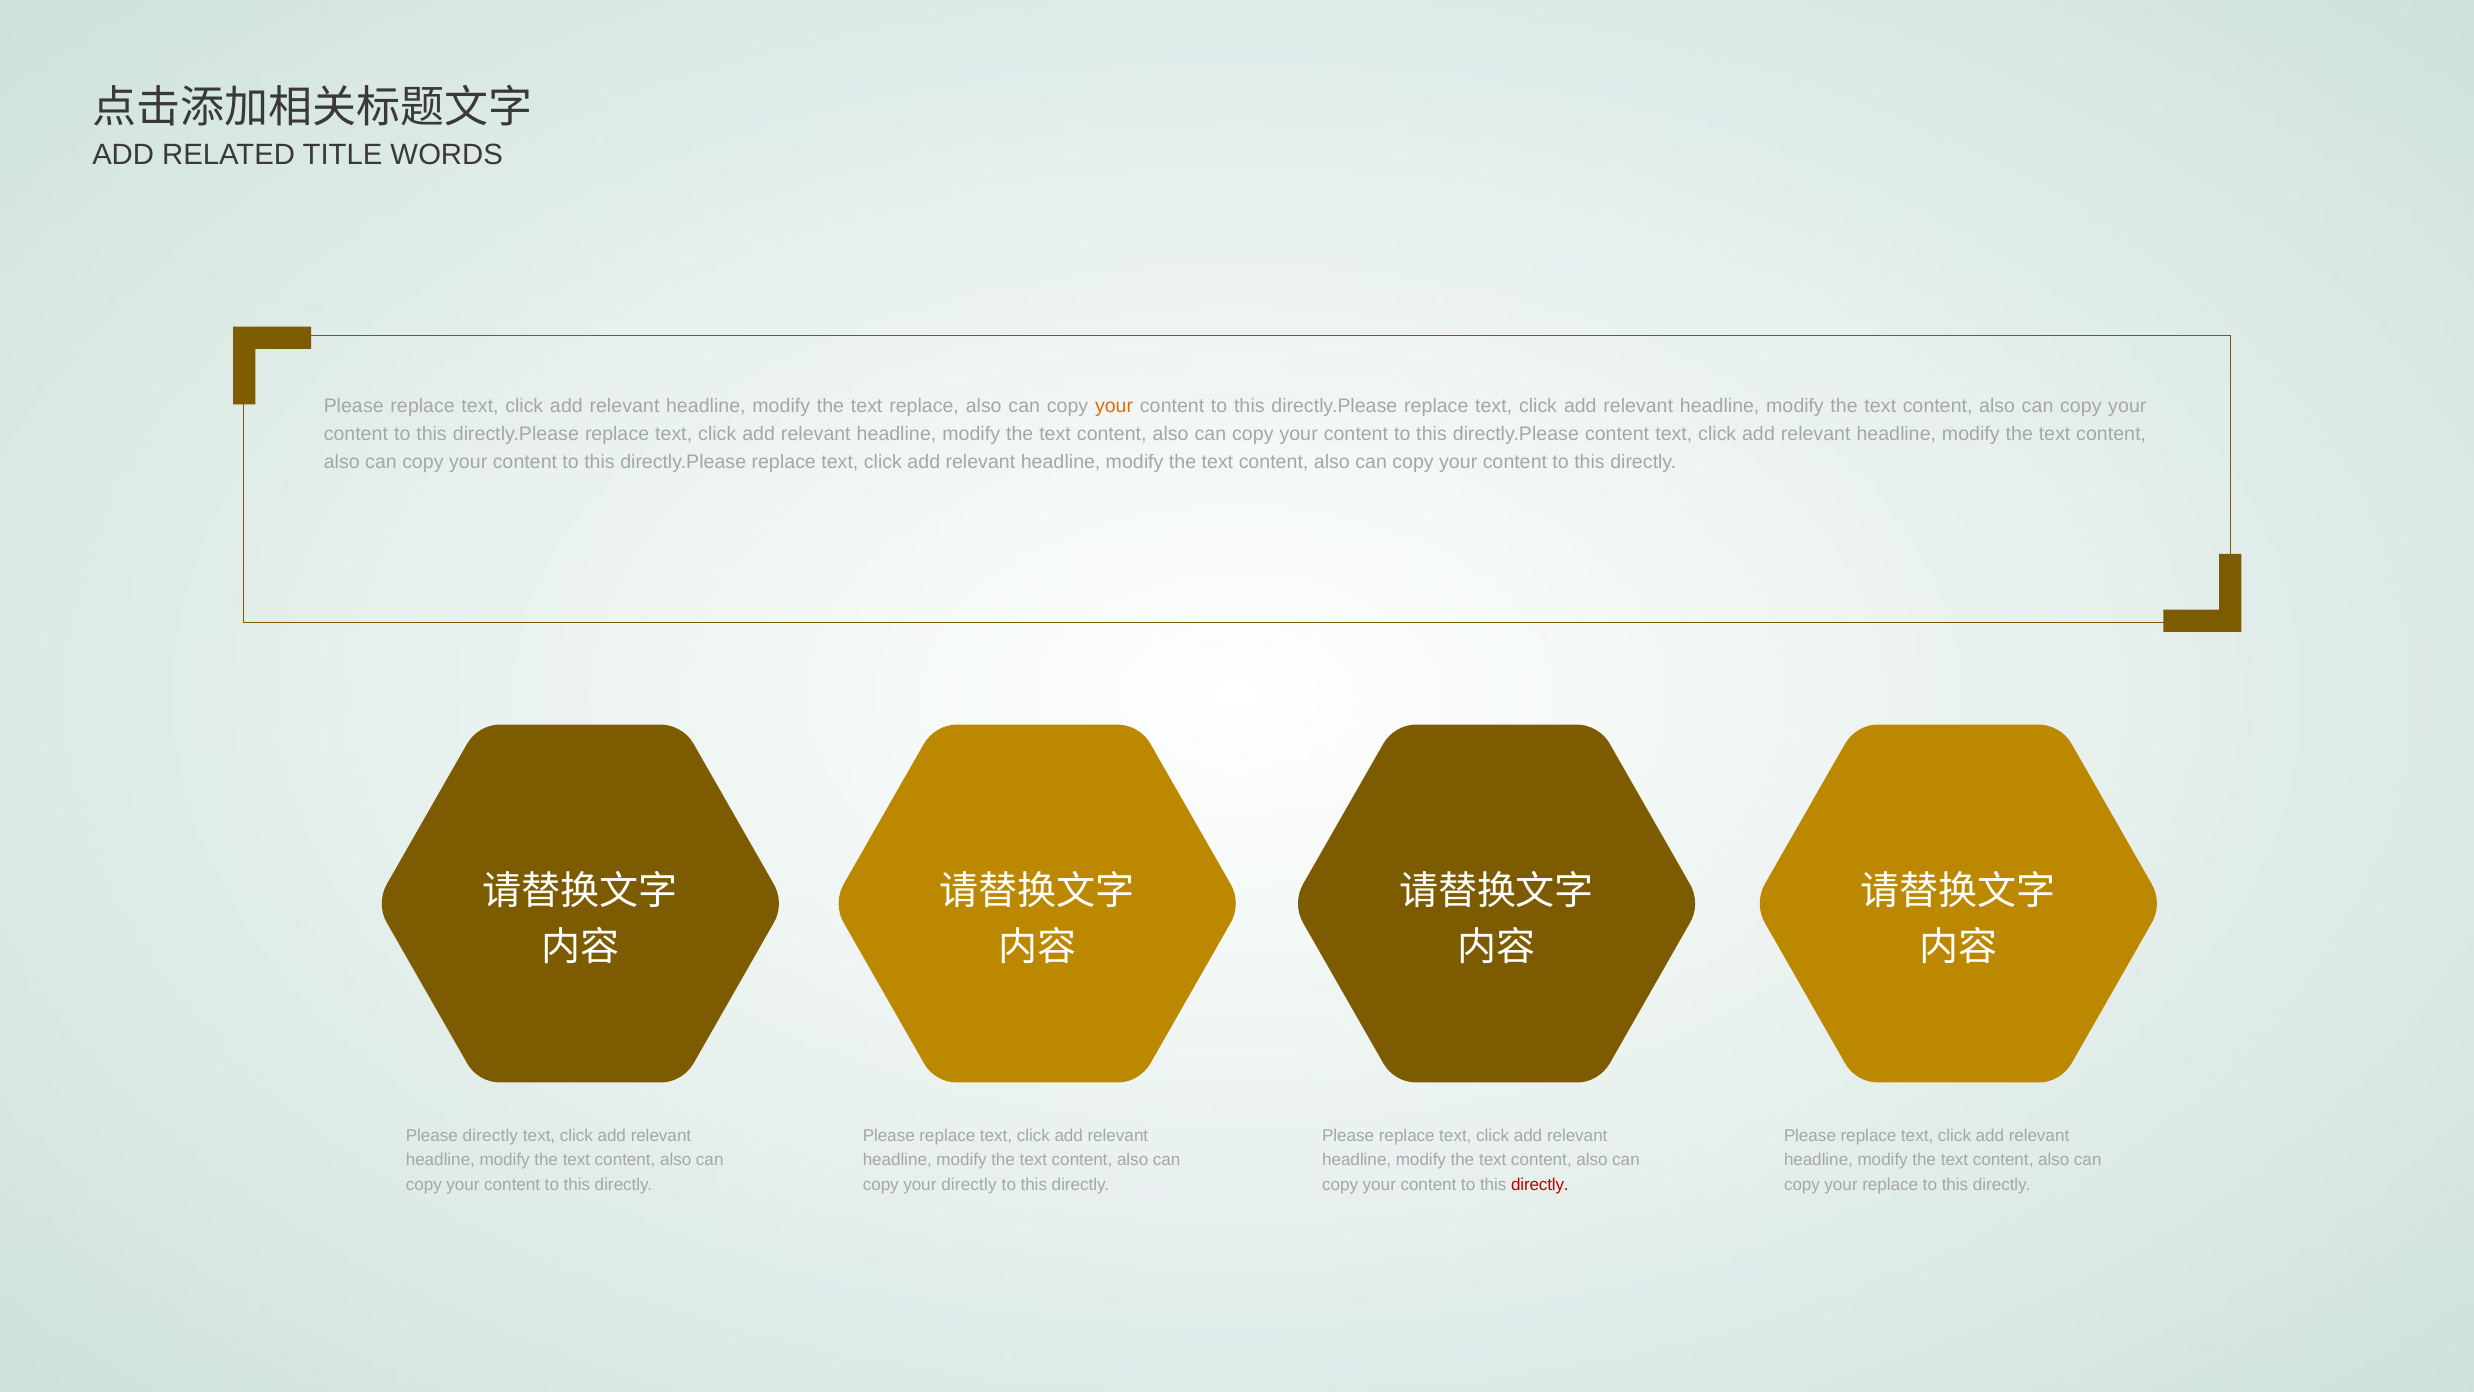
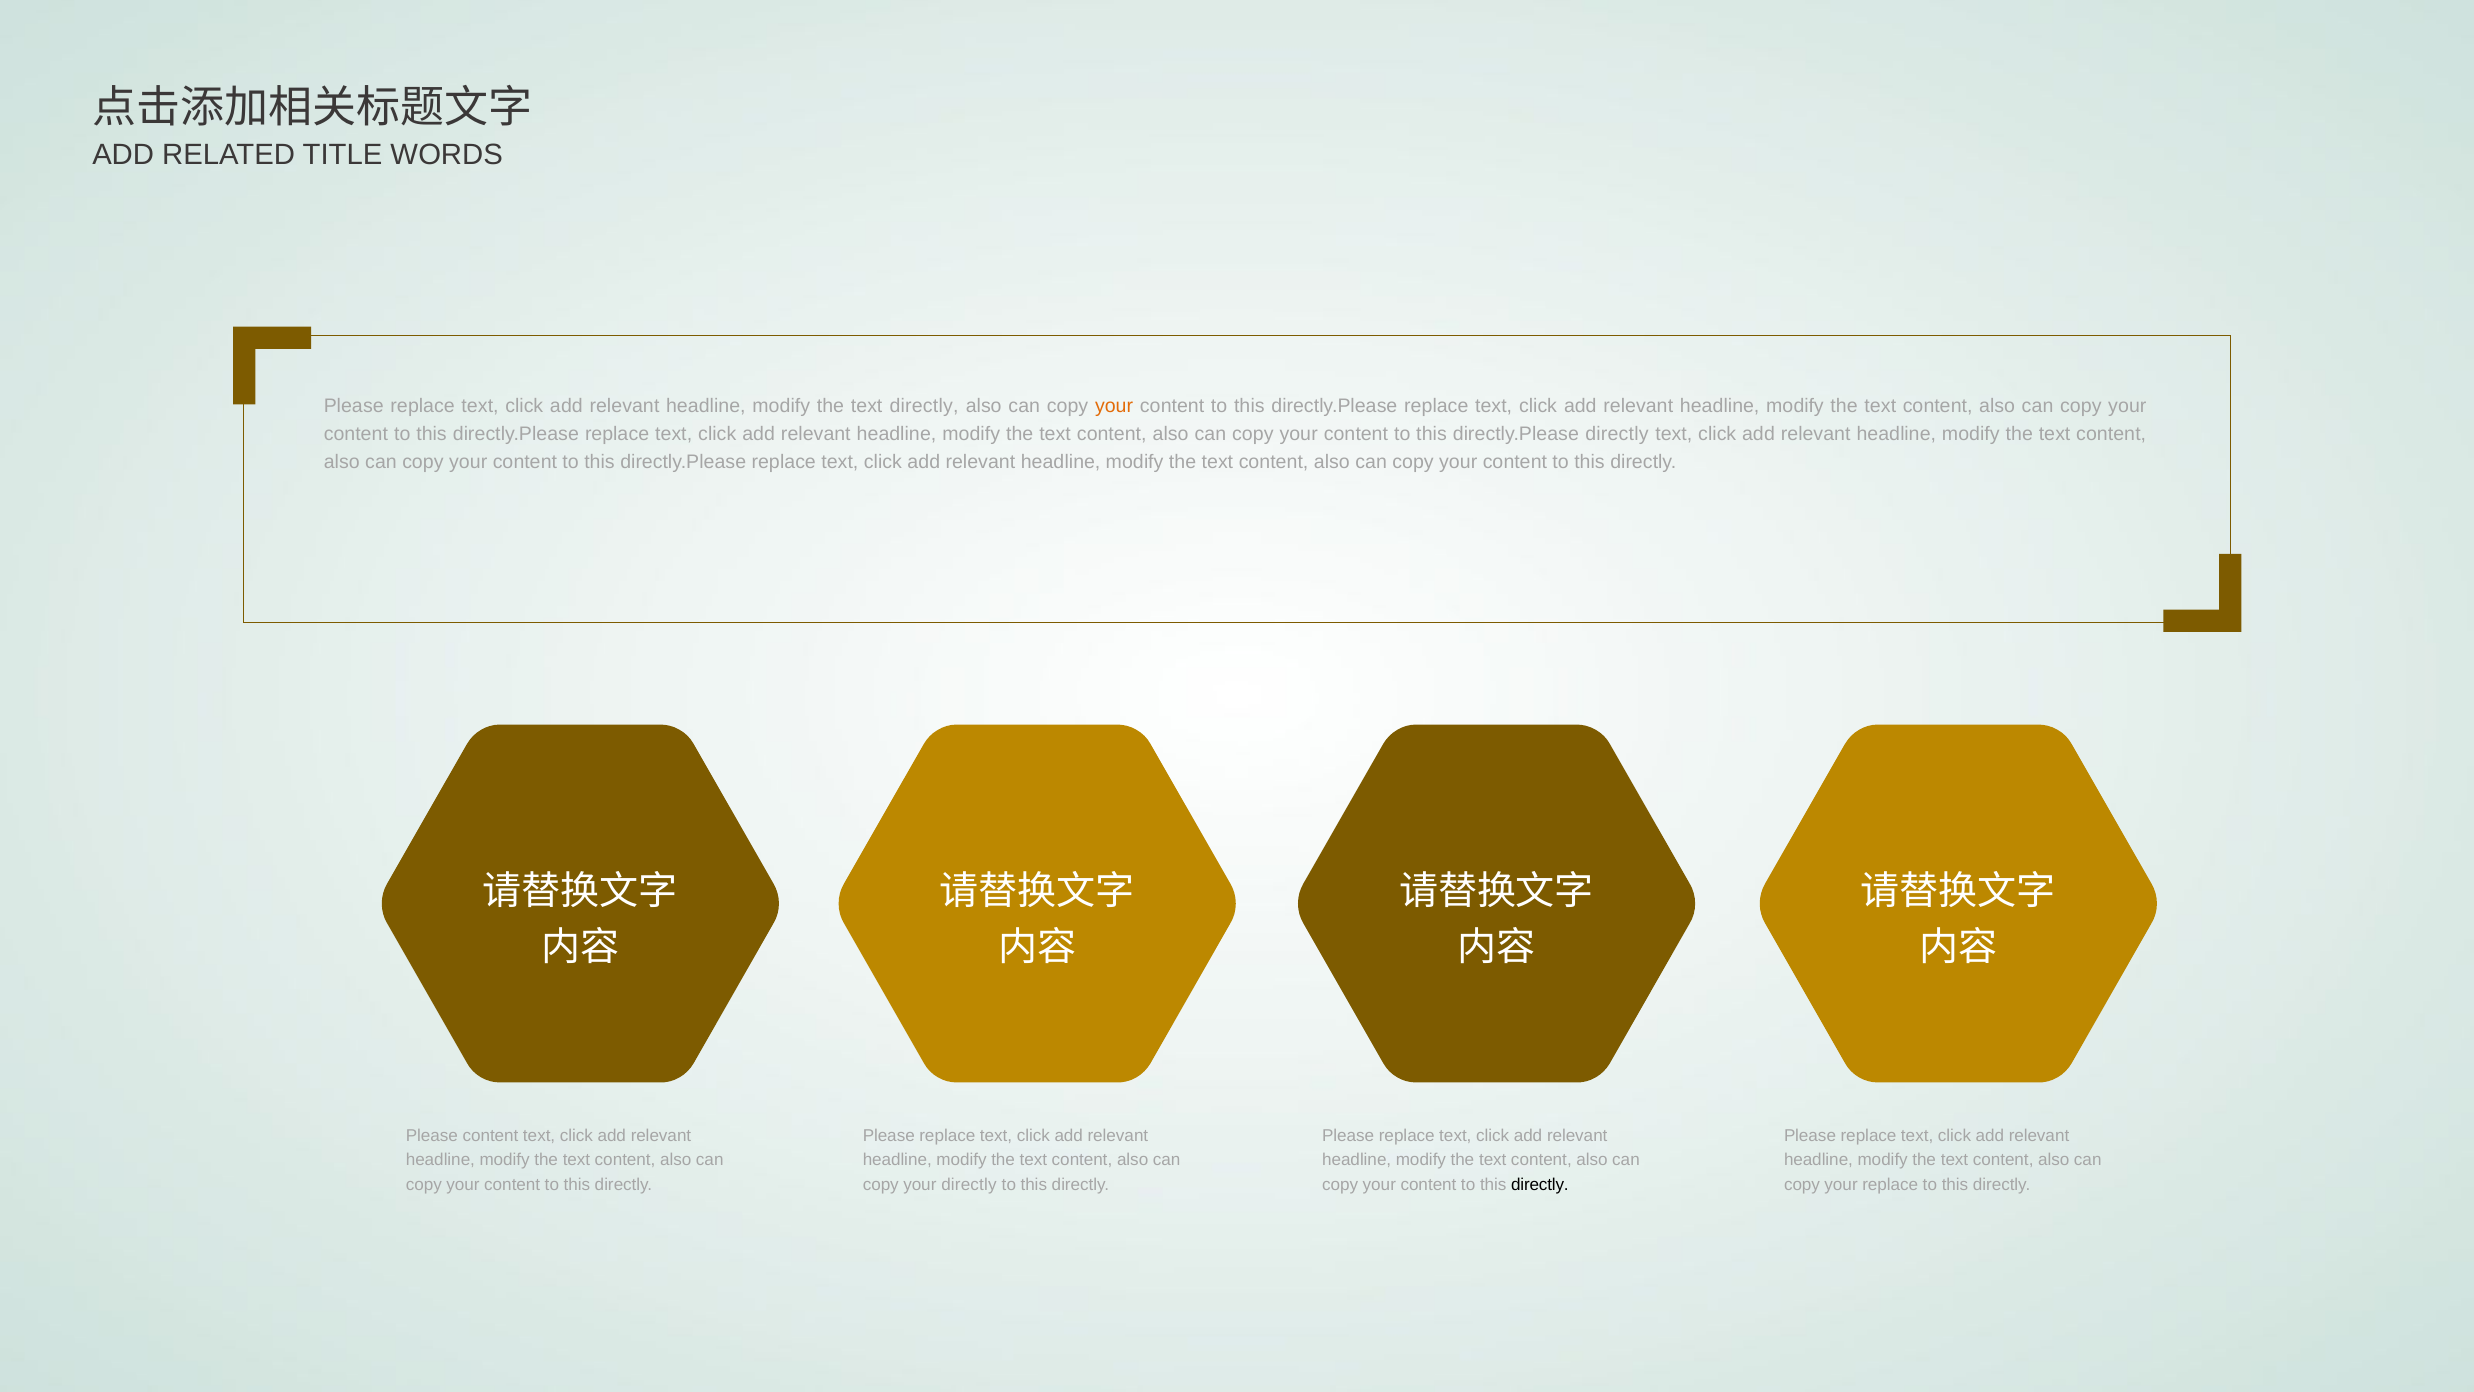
text replace: replace -> directly (924, 406)
directly.Please content: content -> directly (1617, 434)
Please directly: directly -> content (490, 1135)
directly colour: red -> black (1540, 1184)
